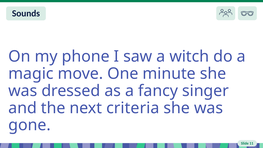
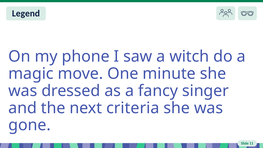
Sounds: Sounds -> Legend (26, 13)
